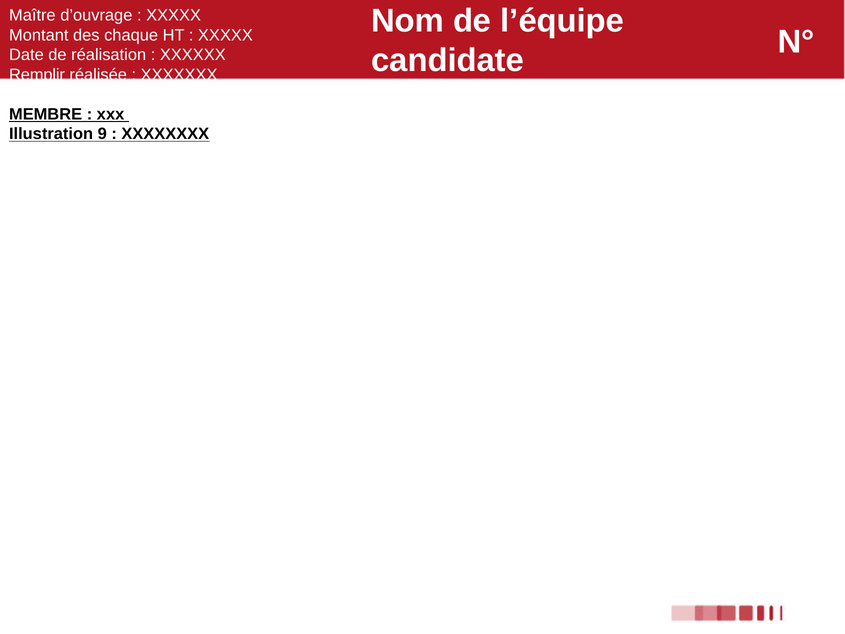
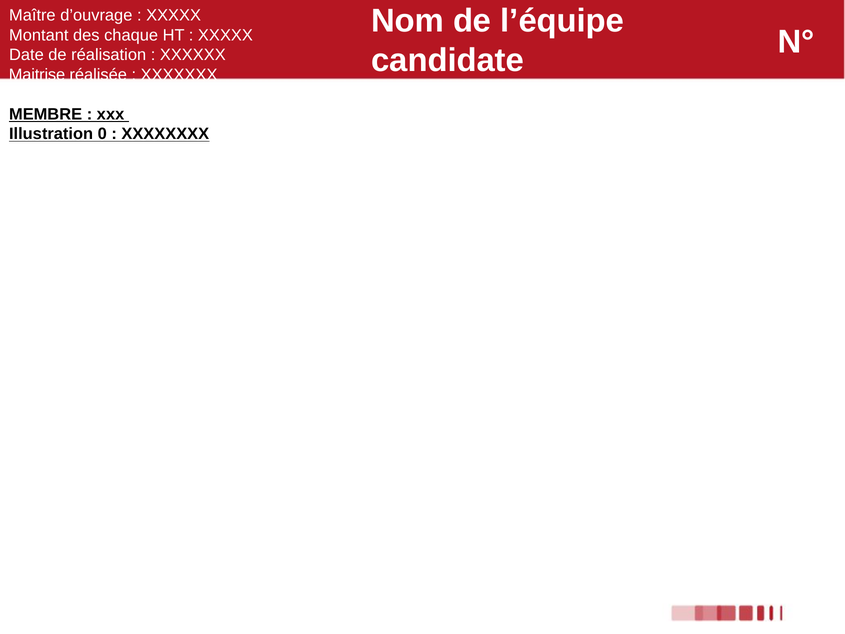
Remplir: Remplir -> Maitrise (37, 75)
9: 9 -> 0 (102, 134)
